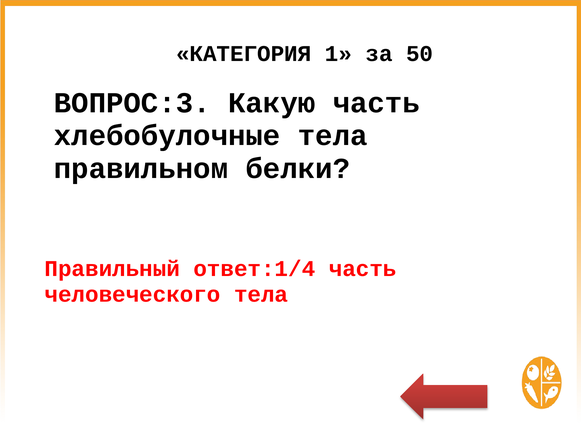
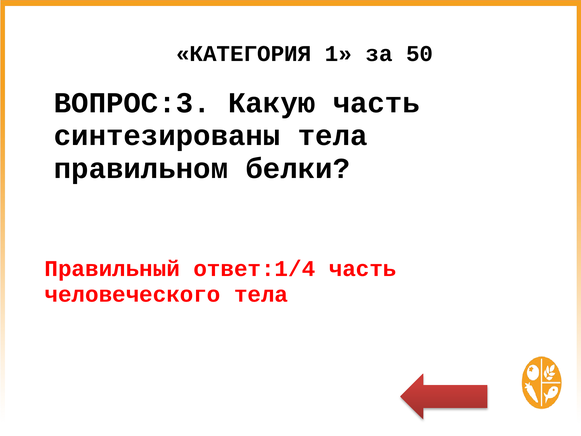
хлебобулочные: хлебобулочные -> синтезированы (167, 136)
